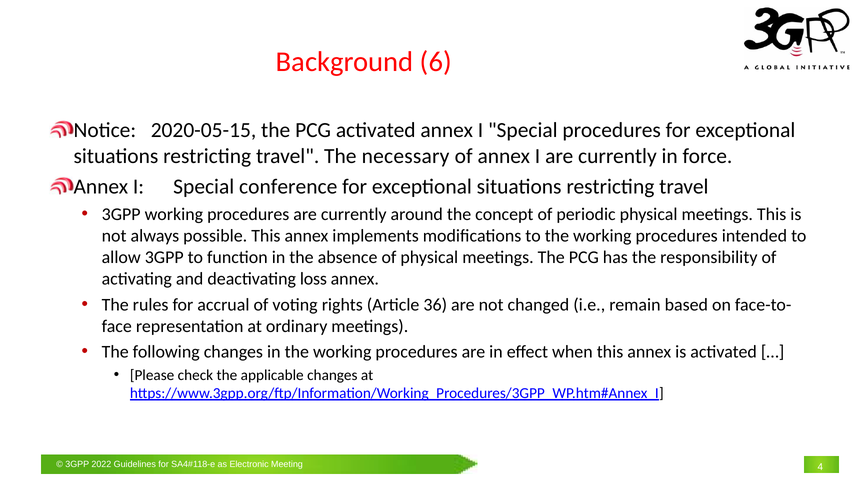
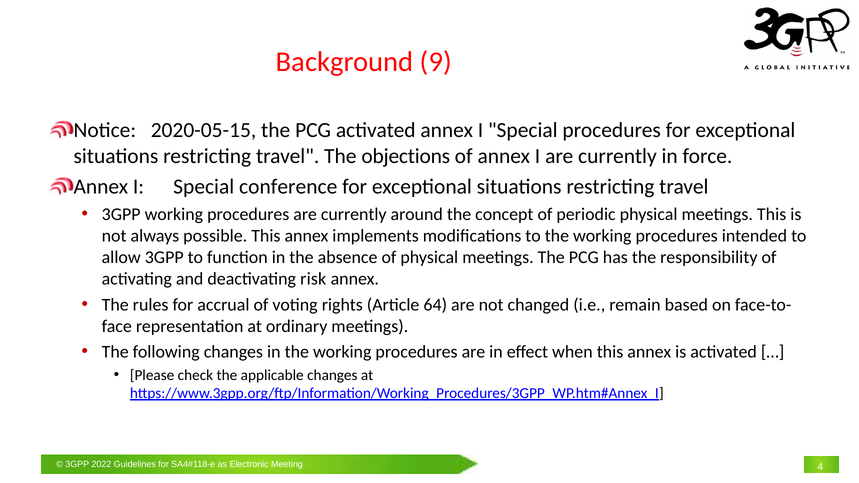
6: 6 -> 9 (436, 62)
necessary: necessary -> objections (406, 156)
loss: loss -> risk (313, 279)
36: 36 -> 64 (435, 305)
